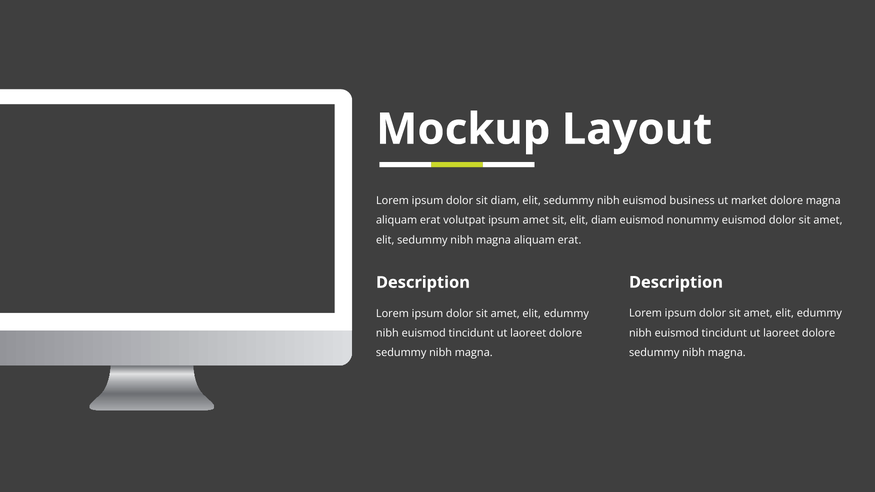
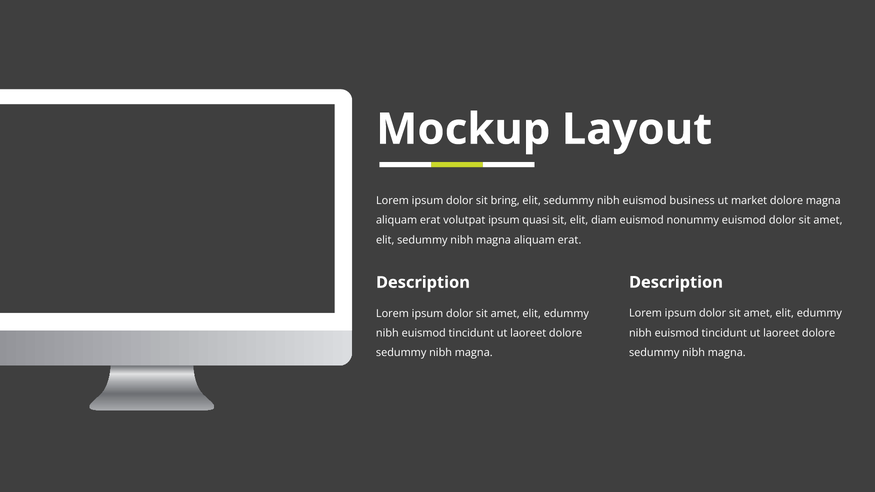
sit diam: diam -> bring (505, 201)
ipsum amet: amet -> quasi (536, 220)
